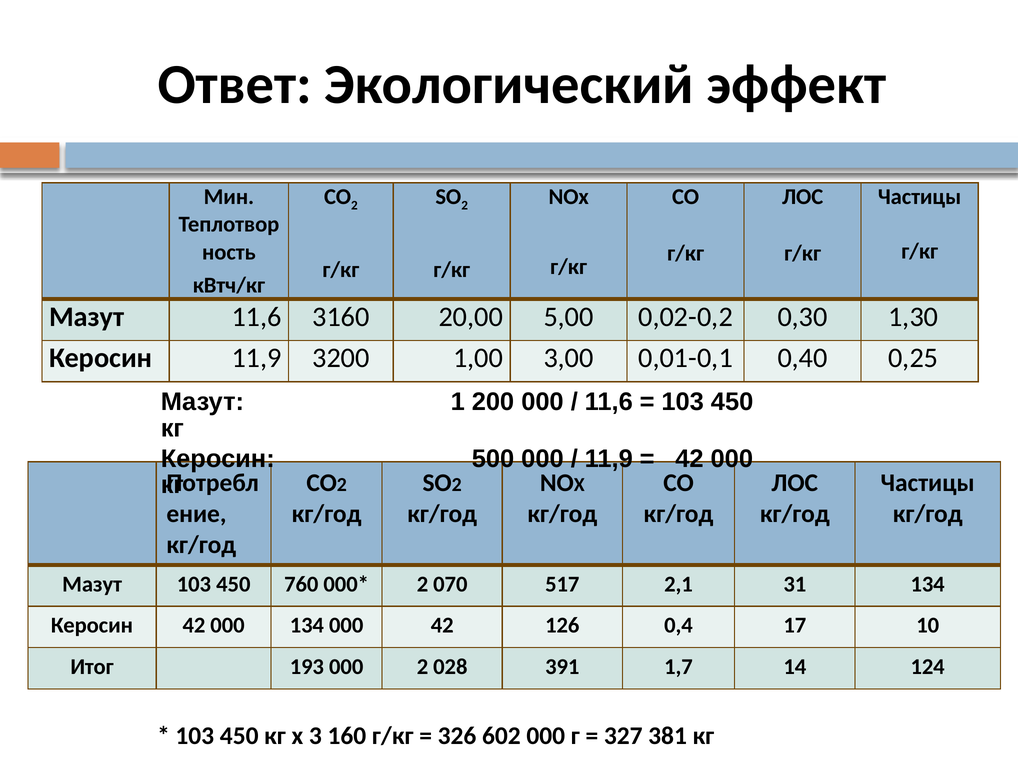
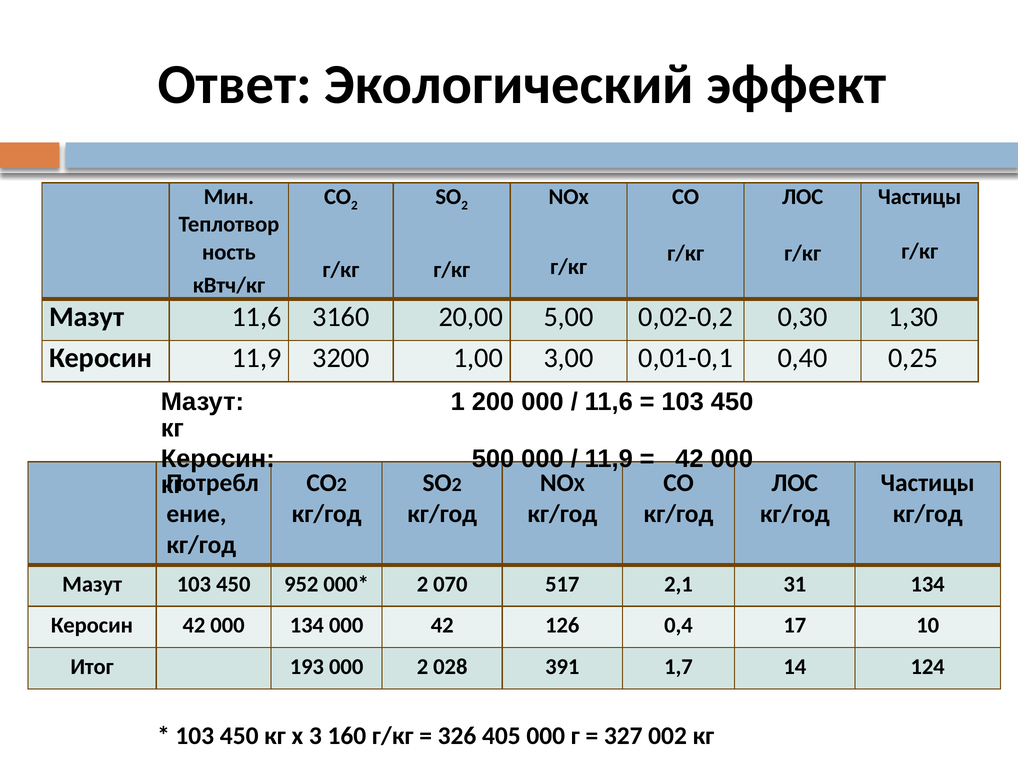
760: 760 -> 952 (301, 585)
602: 602 -> 405 (501, 736)
381: 381 -> 002 (668, 736)
